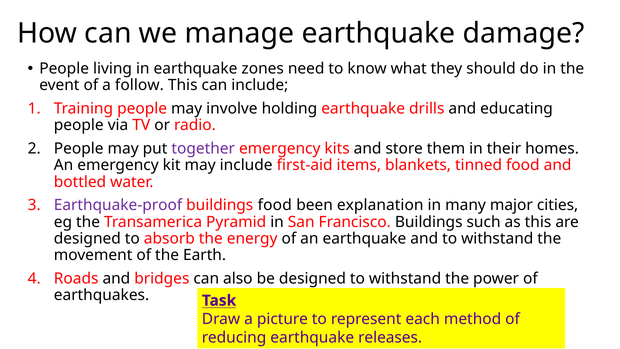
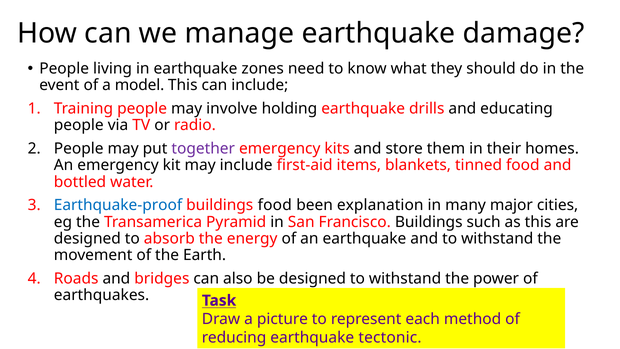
follow: follow -> model (140, 85)
Earthquake-proof colour: purple -> blue (118, 205)
releases: releases -> tectonic (390, 338)
